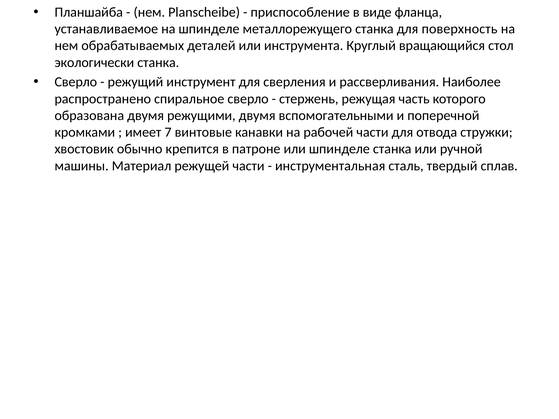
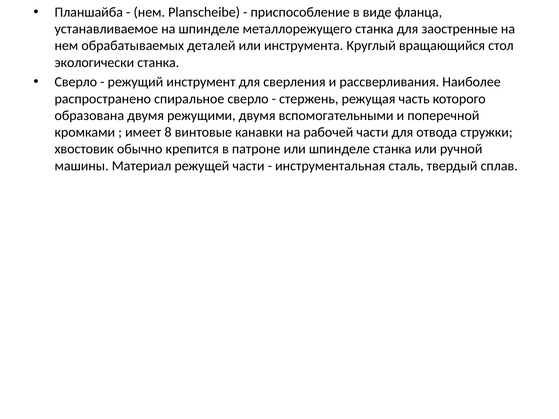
поверхность: поверхность -> заостренные (460, 29)
7: 7 -> 8 (168, 132)
